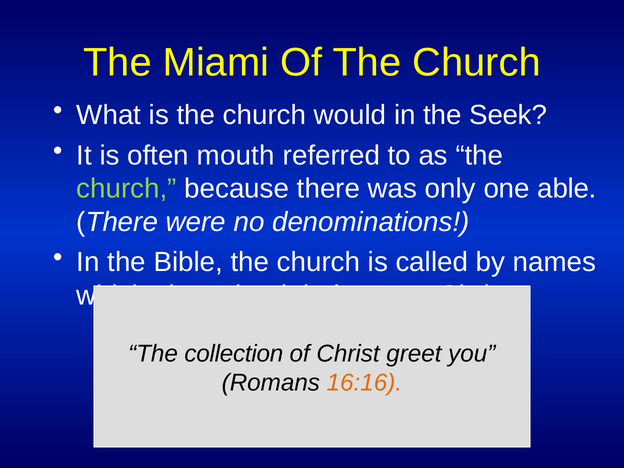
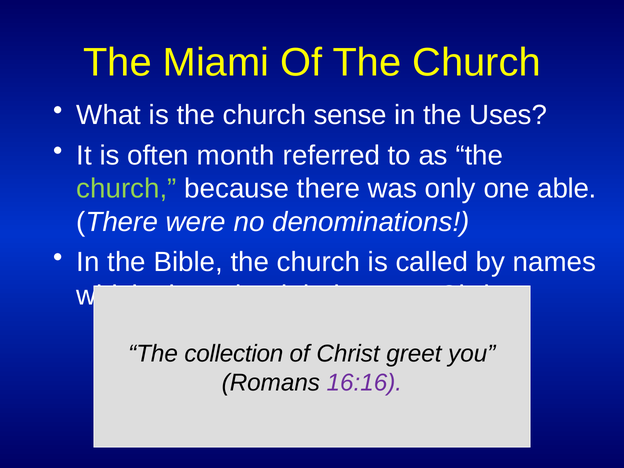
would: would -> sense (350, 115)
Seek: Seek -> Uses (508, 115)
mouth: mouth -> month (236, 156)
16:16 colour: orange -> purple (364, 383)
